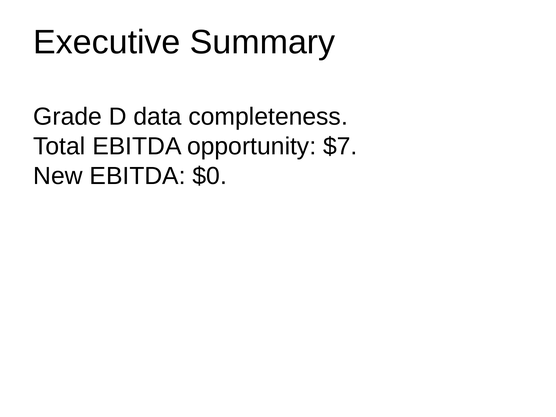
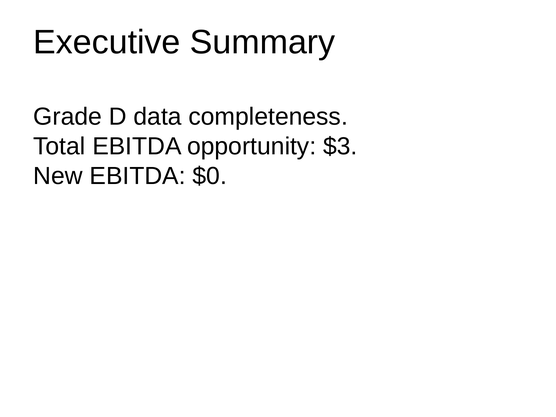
$7: $7 -> $3 (340, 146)
